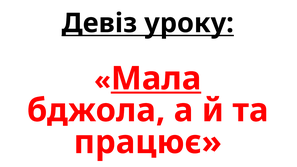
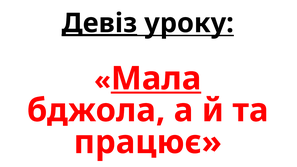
Девіз underline: none -> present (99, 23)
